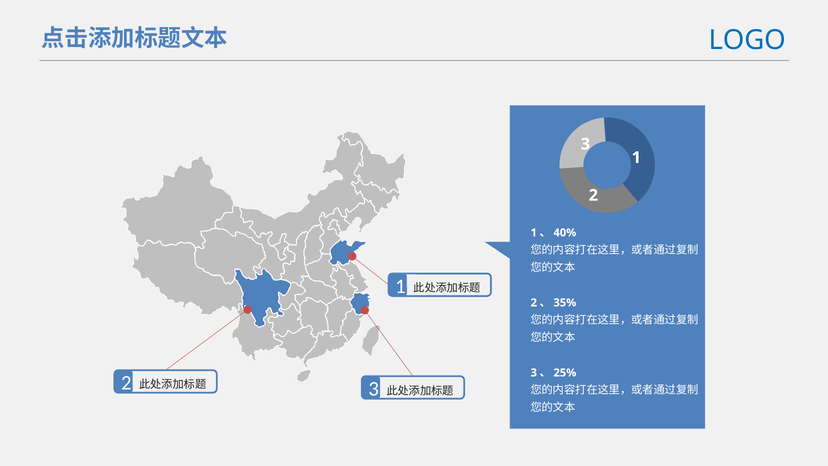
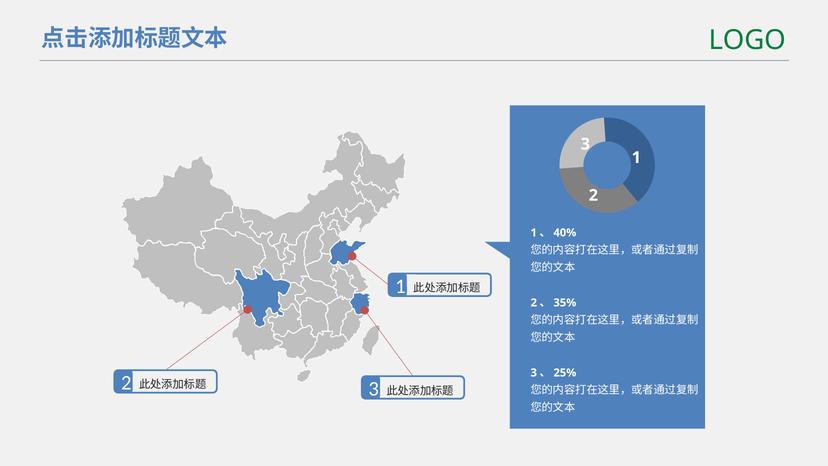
LOGO colour: blue -> green (747, 40)
